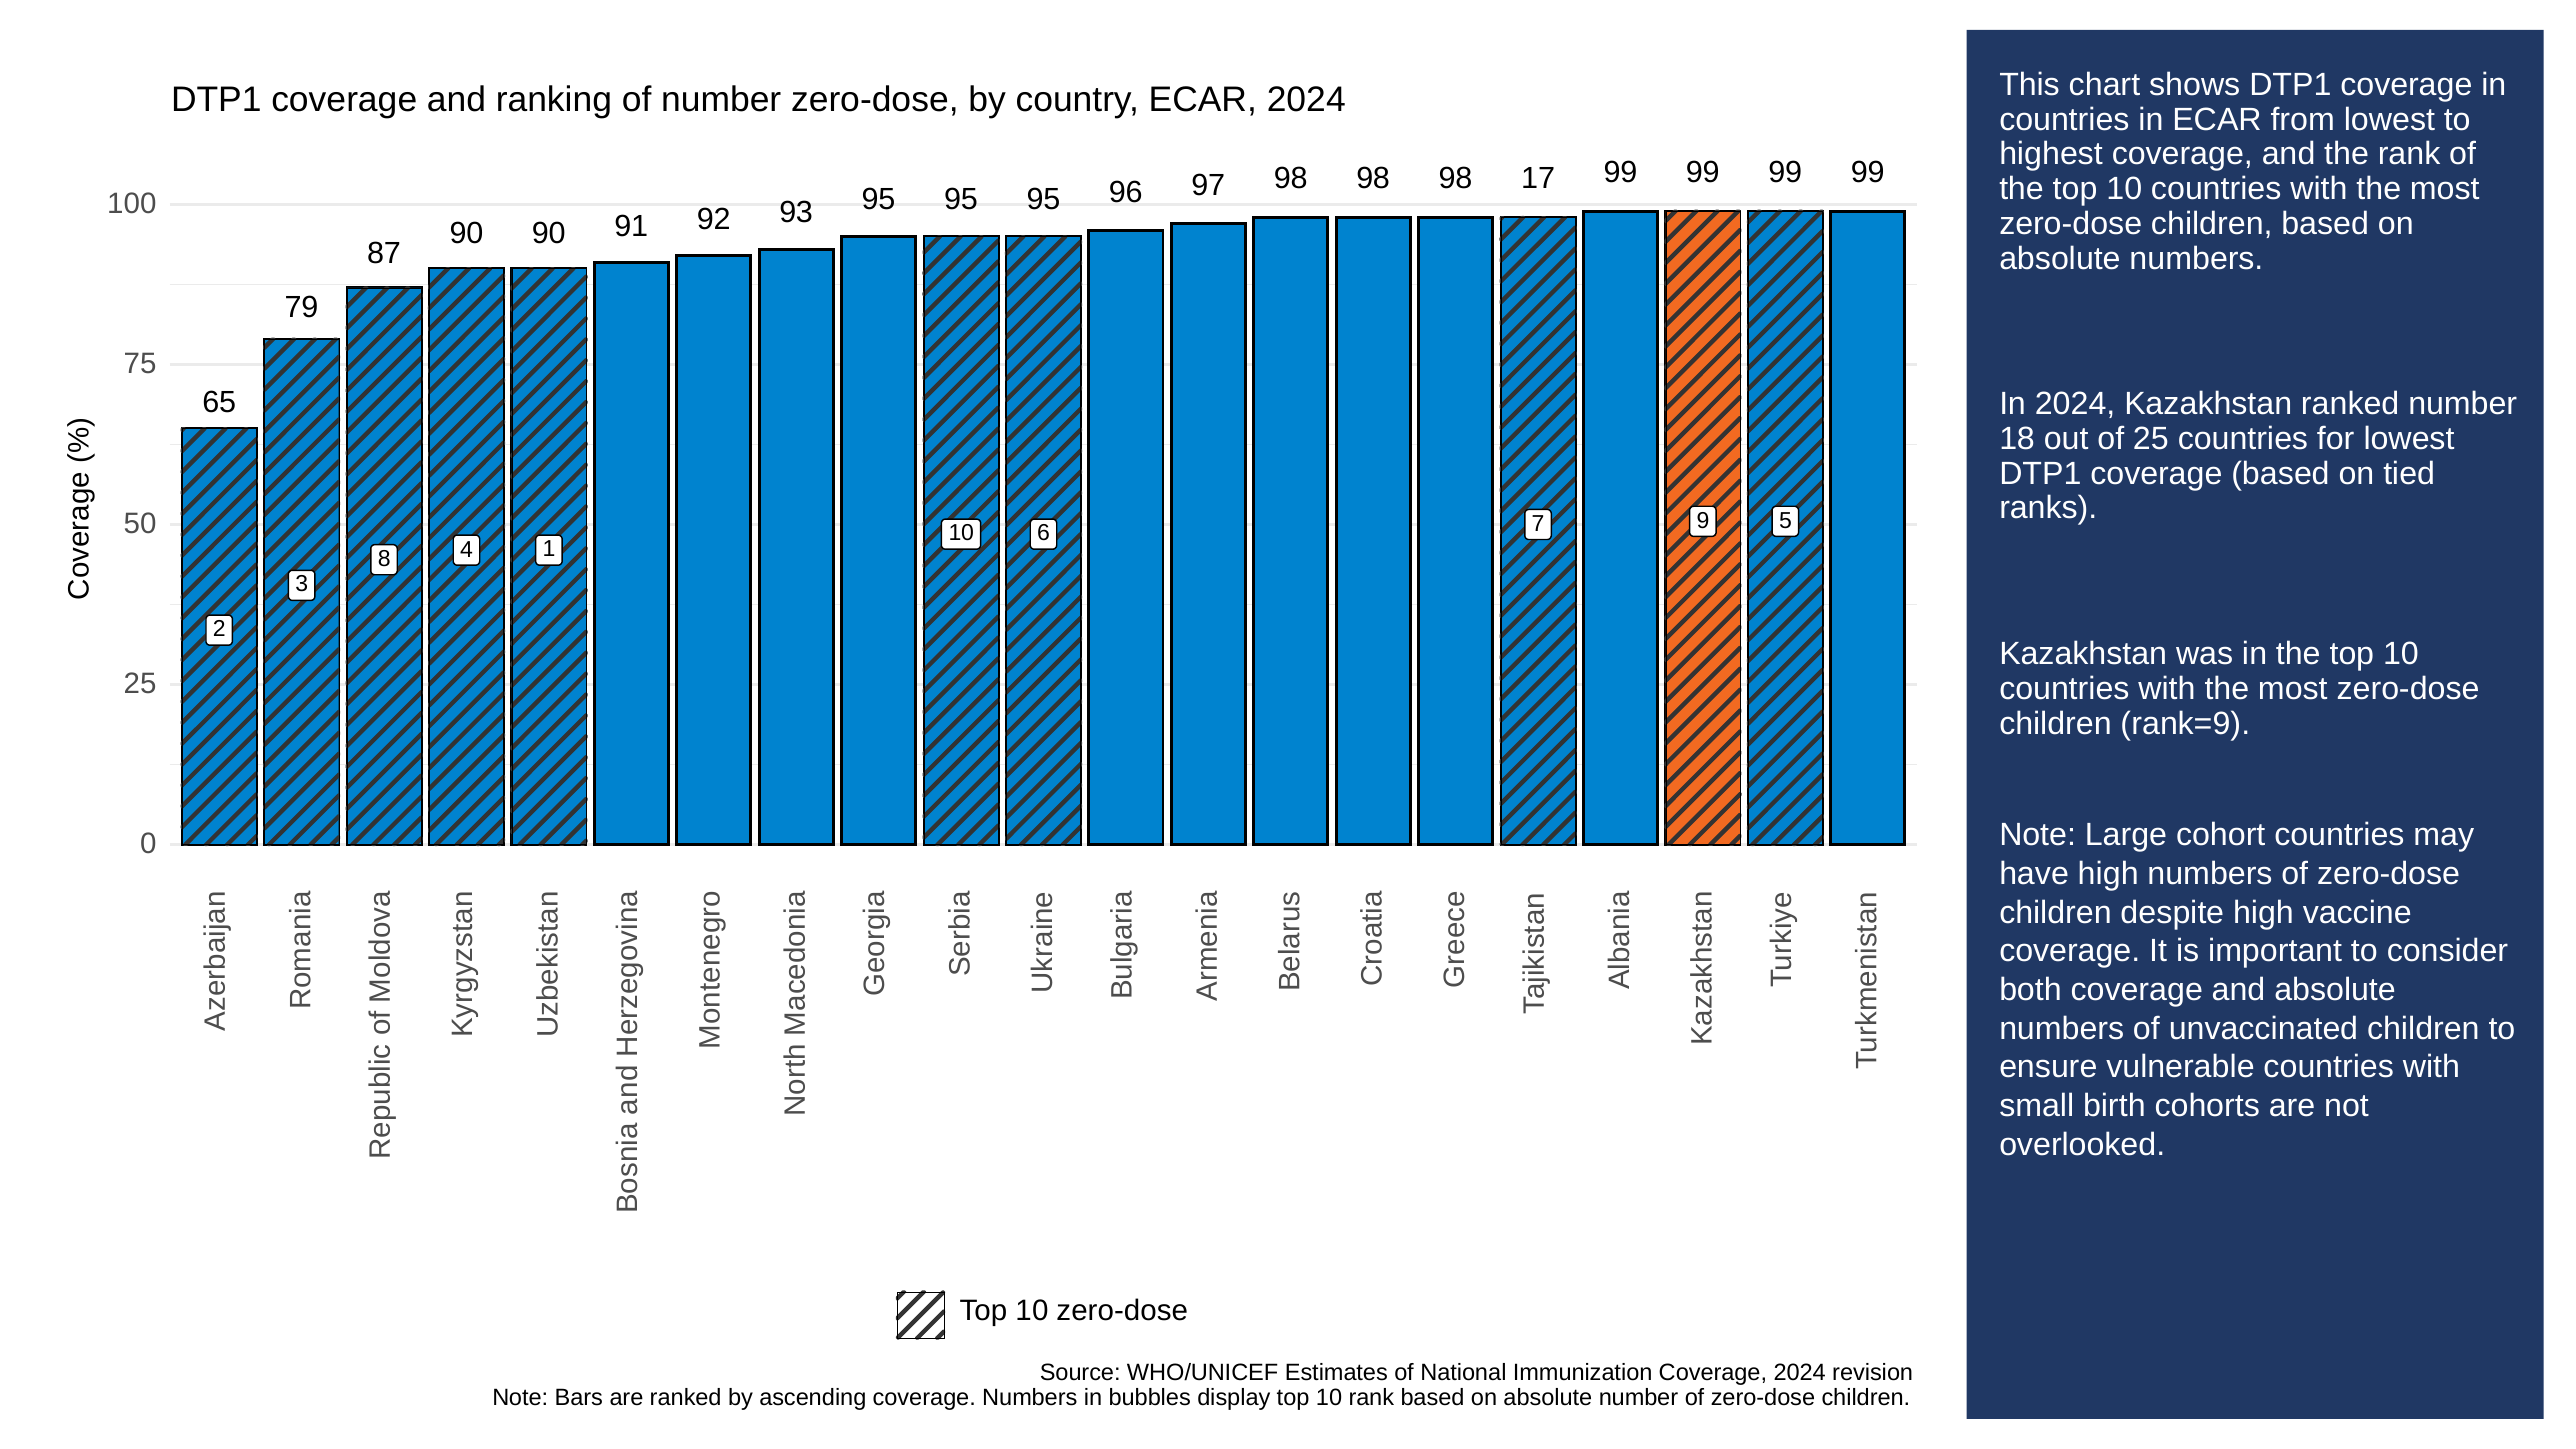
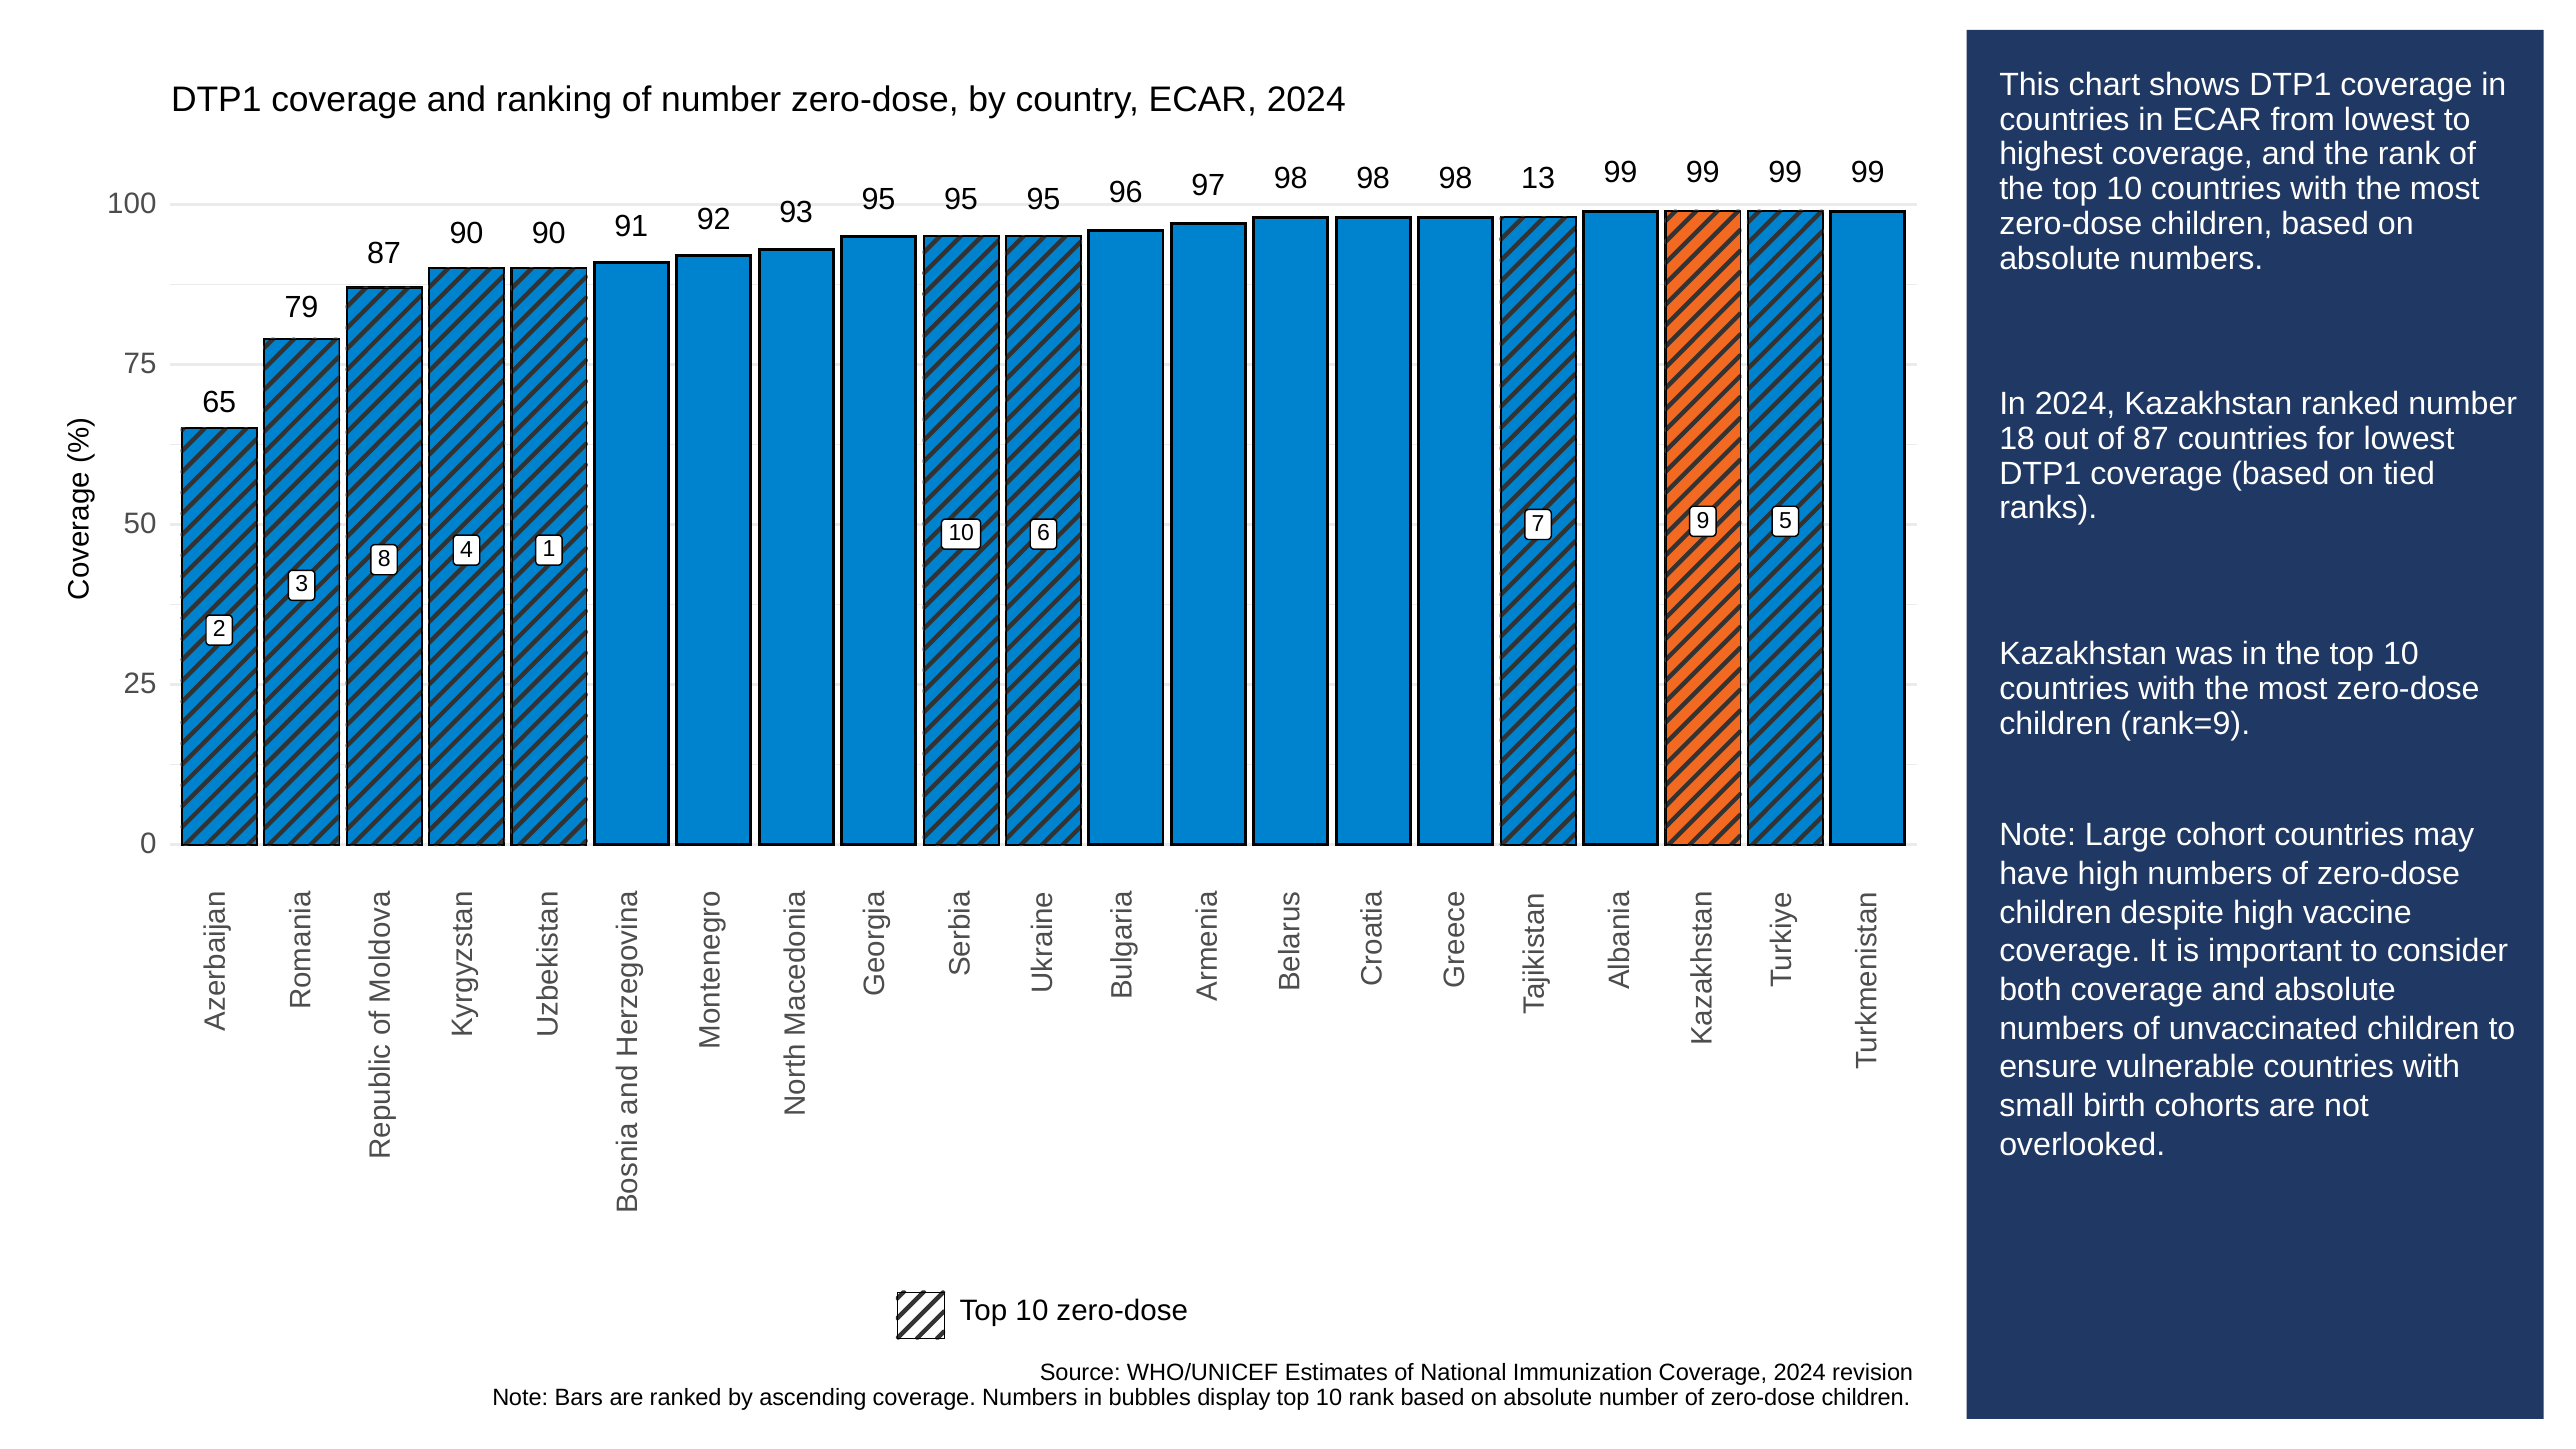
17: 17 -> 13 (1538, 179)
of 25: 25 -> 87 (2151, 439)
